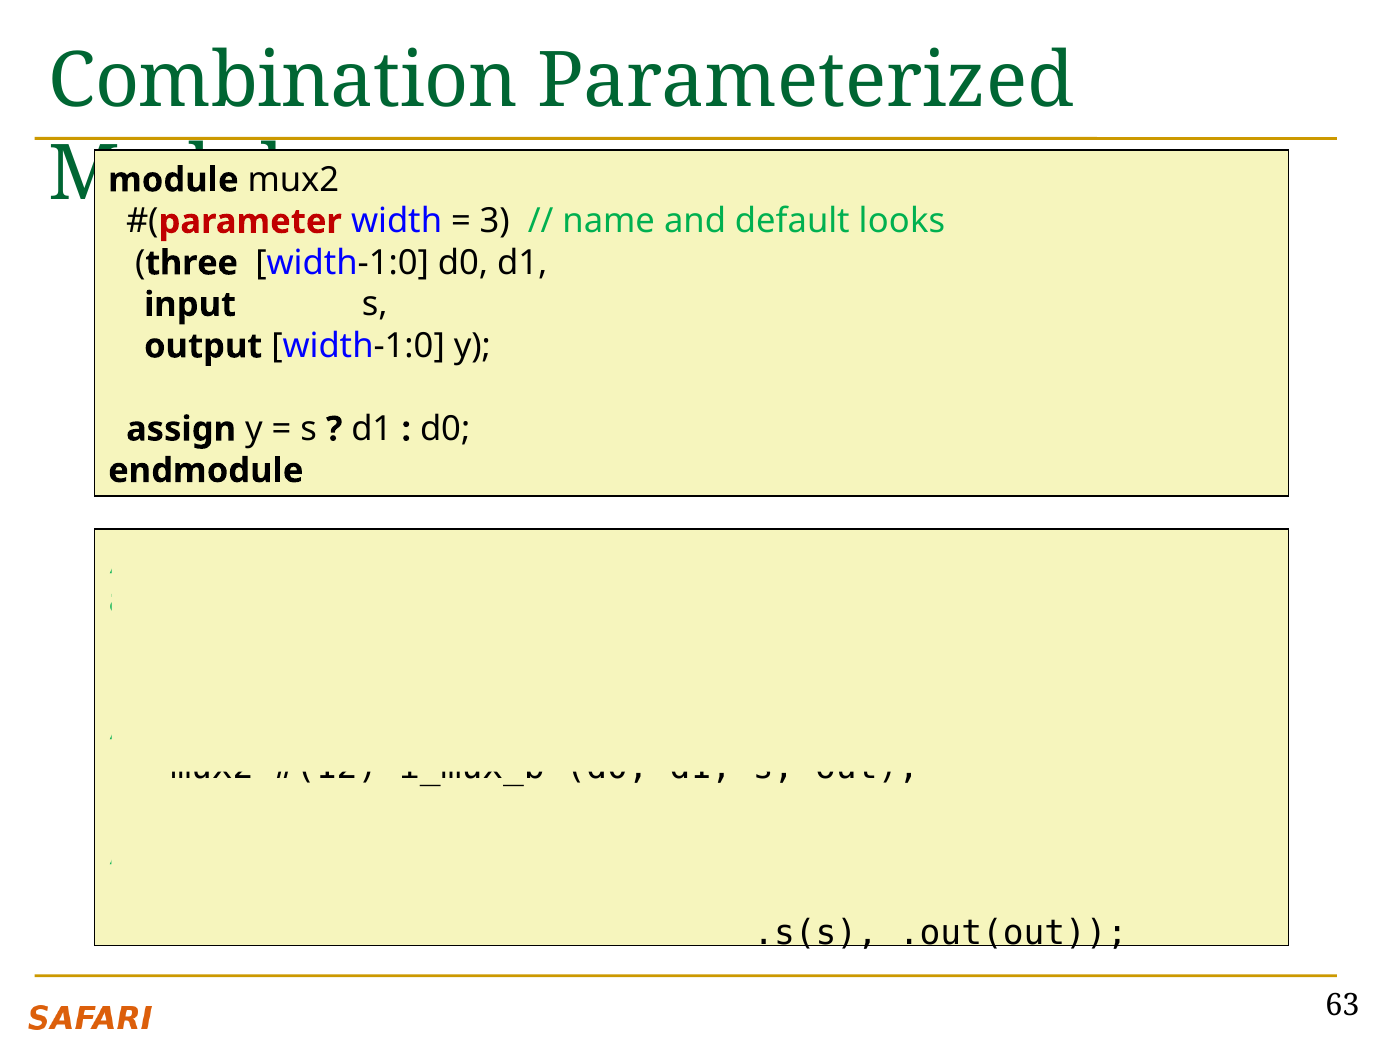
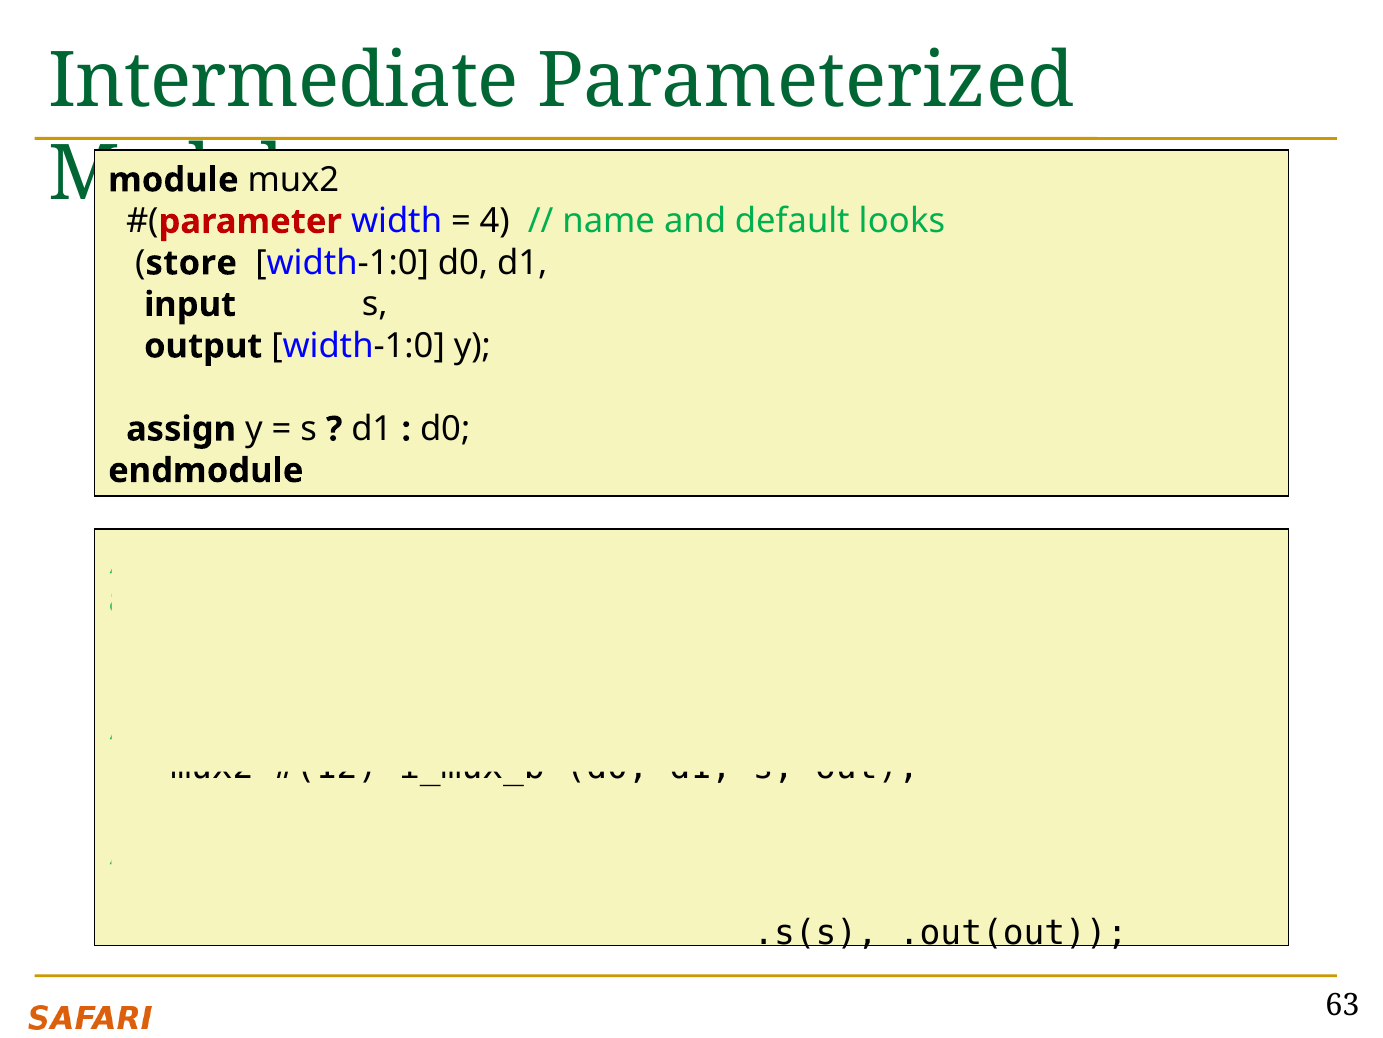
Combination: Combination -> Intermediate (283, 81)
3: 3 -> 4 (495, 221)
three: three -> store (191, 263)
